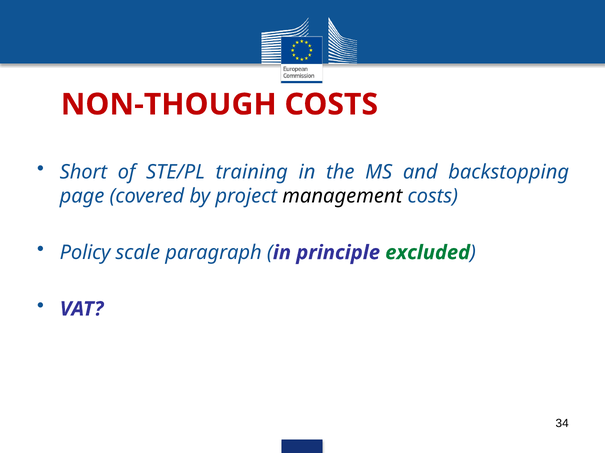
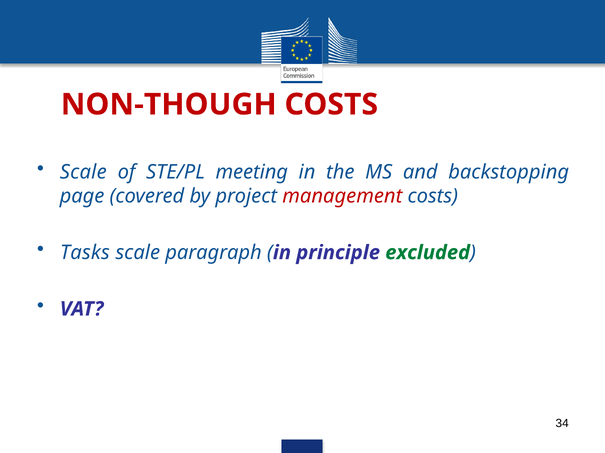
Short: Short -> Scale (83, 172)
training: training -> meeting (252, 172)
management colour: black -> red (342, 197)
Policy: Policy -> Tasks (85, 253)
